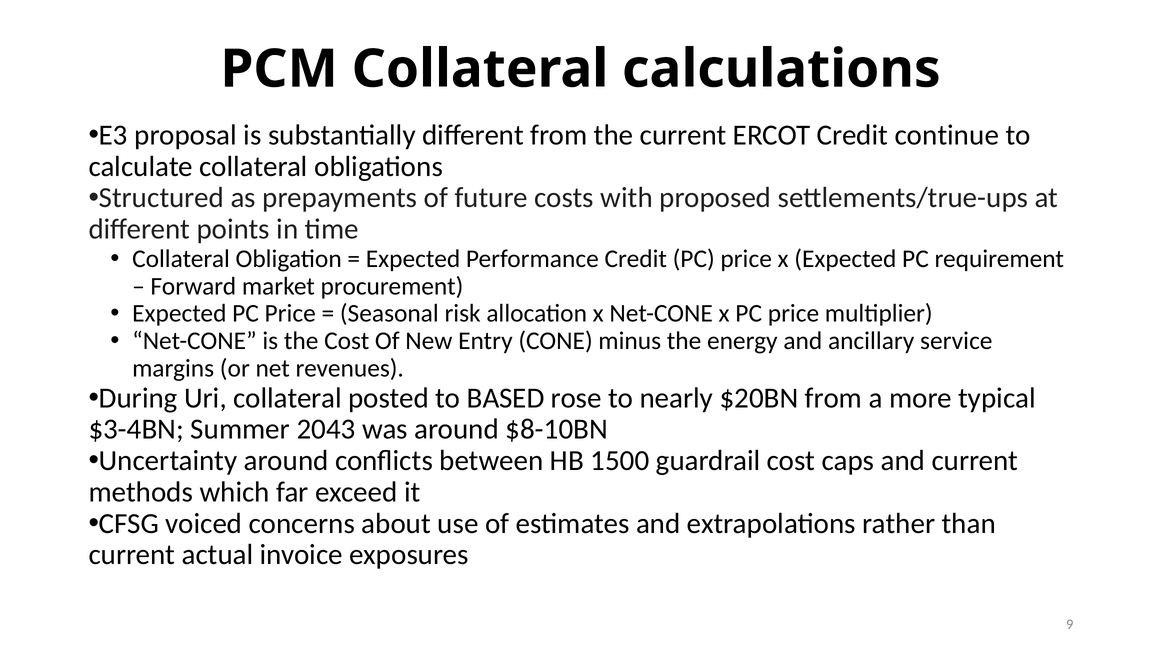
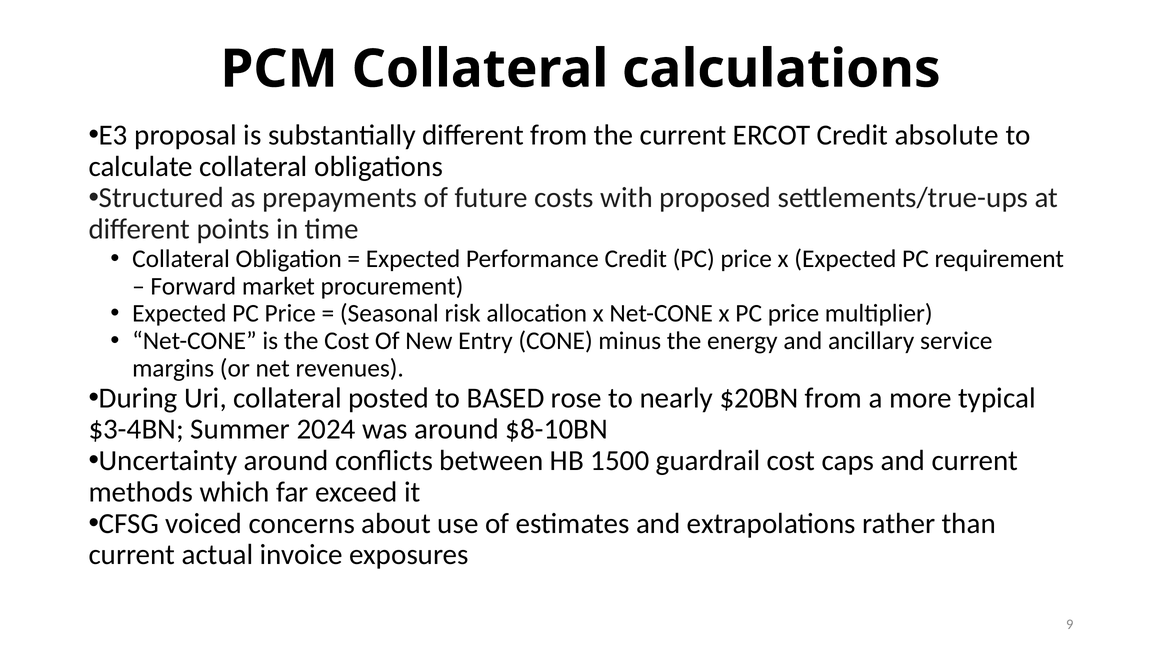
continue: continue -> absolute (947, 135)
2043: 2043 -> 2024 (326, 429)
